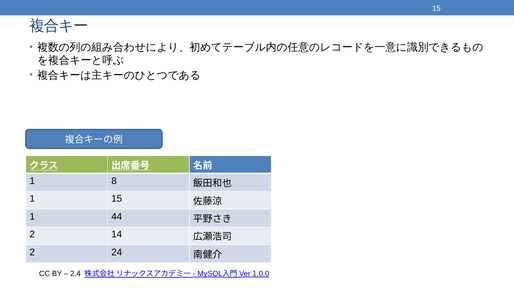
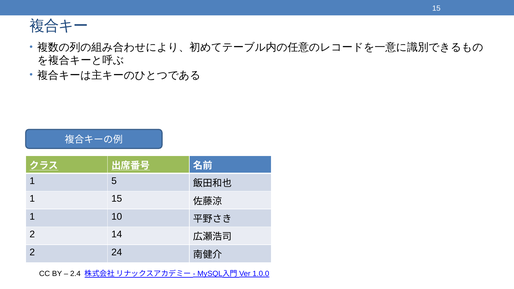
8: 8 -> 5 (114, 181)
44: 44 -> 10 (117, 217)
